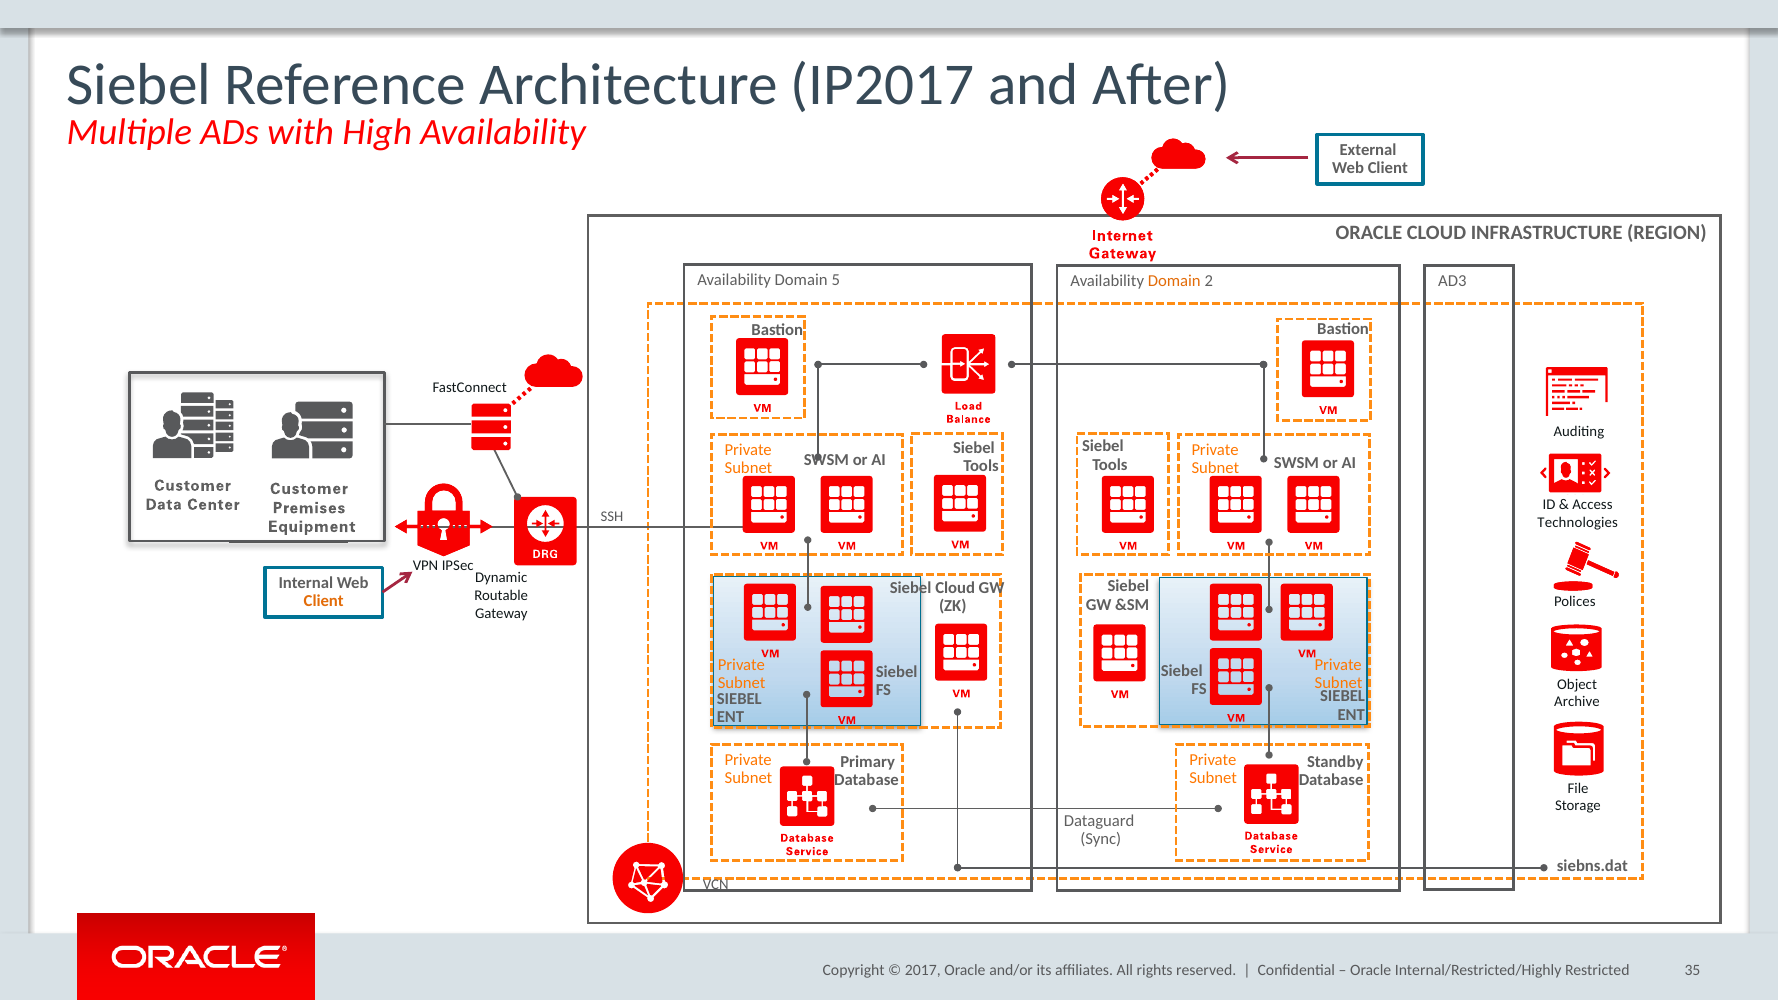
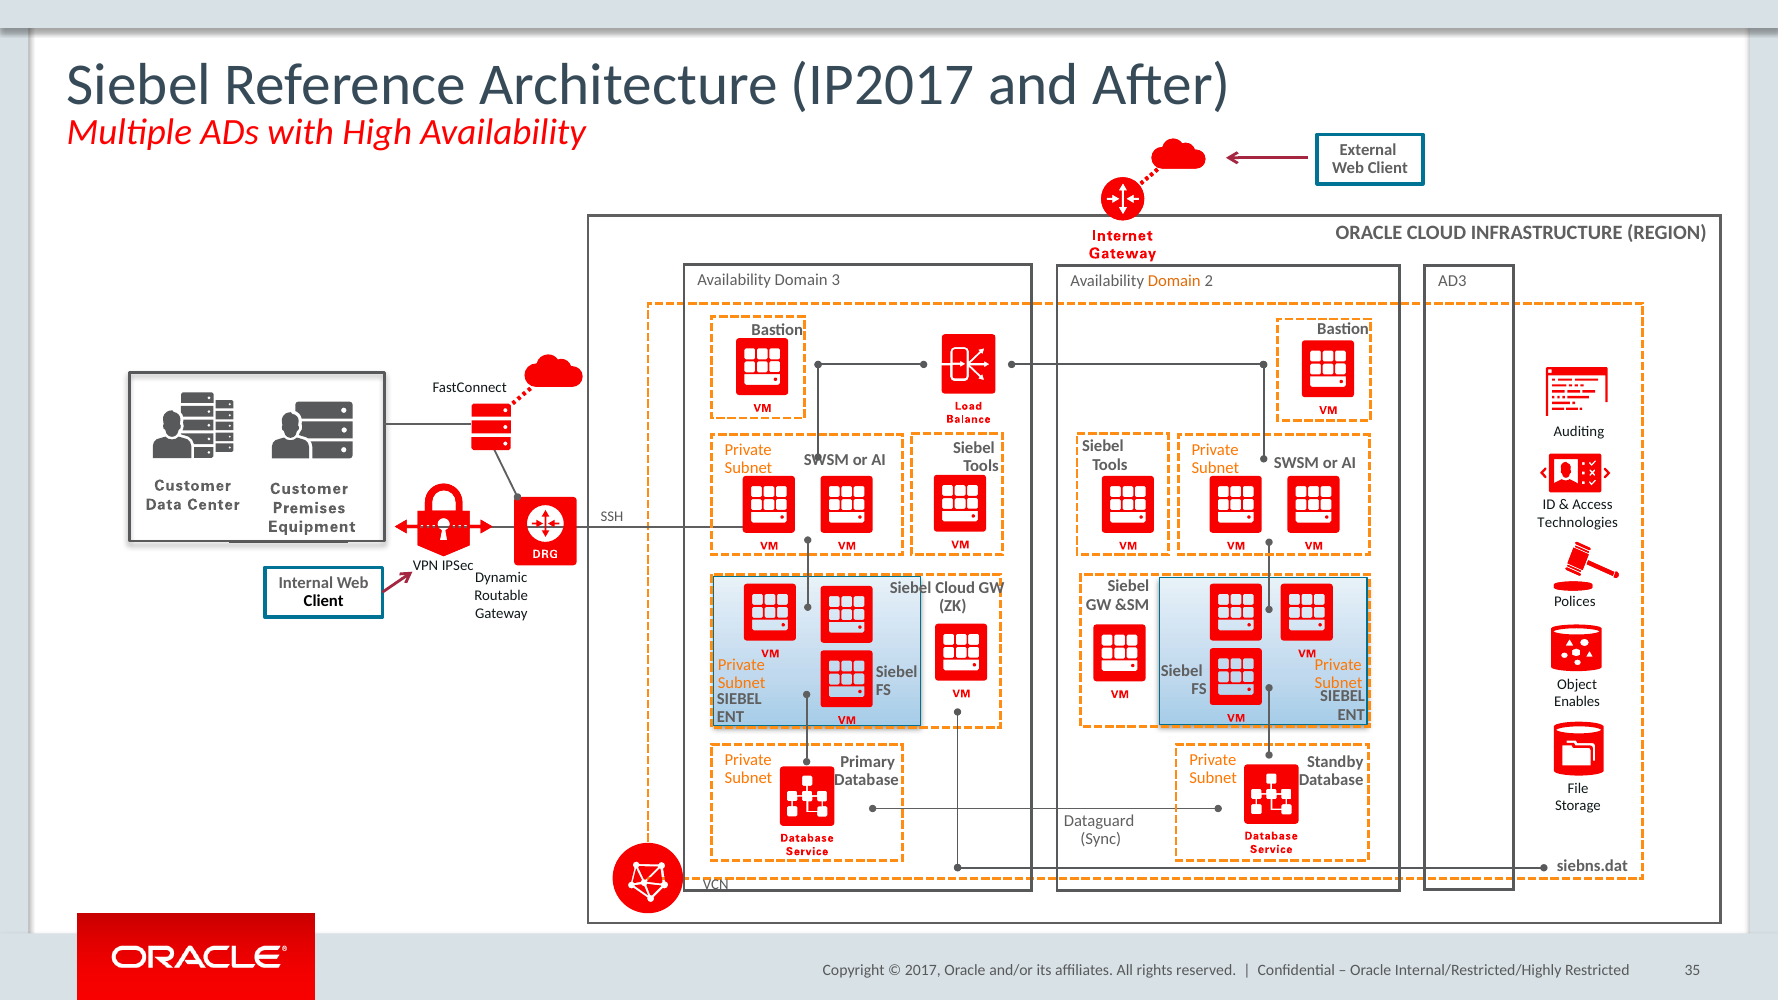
5: 5 -> 3 (836, 280)
Client colour: orange -> black (324, 601)
Archive: Archive -> Enables (1577, 702)
